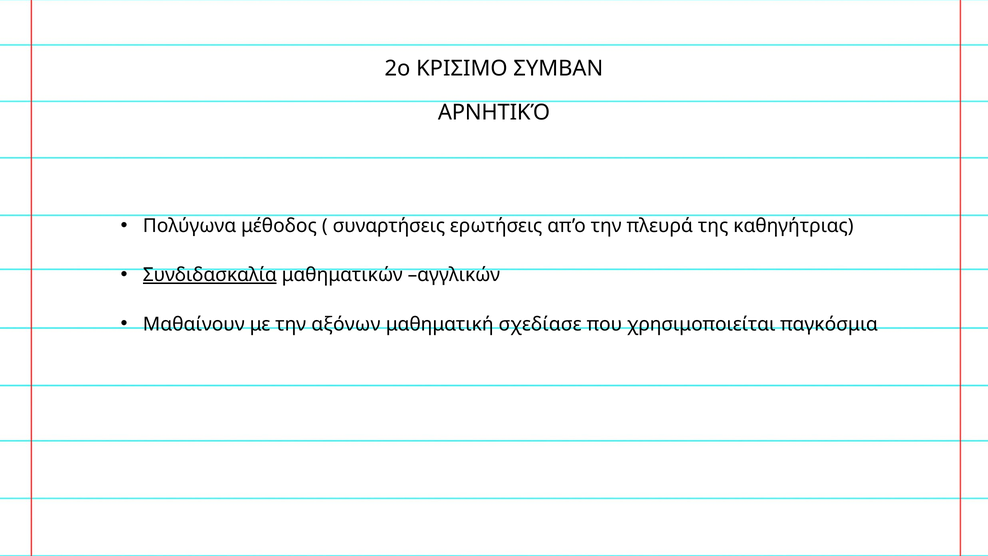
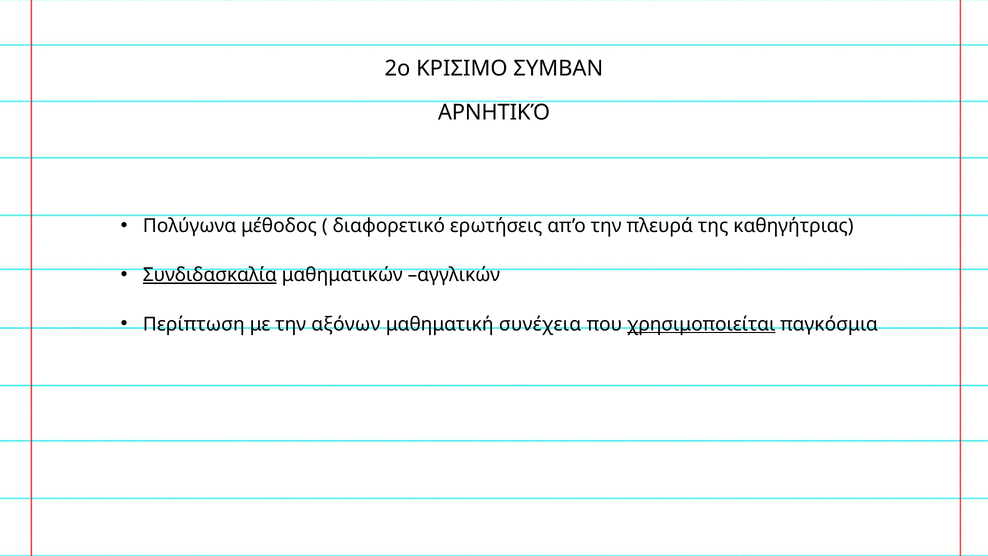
συναρτήσεις: συναρτήσεις -> διαφορετικό (389, 226)
Μαθαίνουν: Μαθαίνουν -> Περίπτωση (194, 324)
σχεδίασε: σχεδίασε -> συνέχεια (540, 324)
χρησιμοποιείται underline: none -> present (701, 324)
